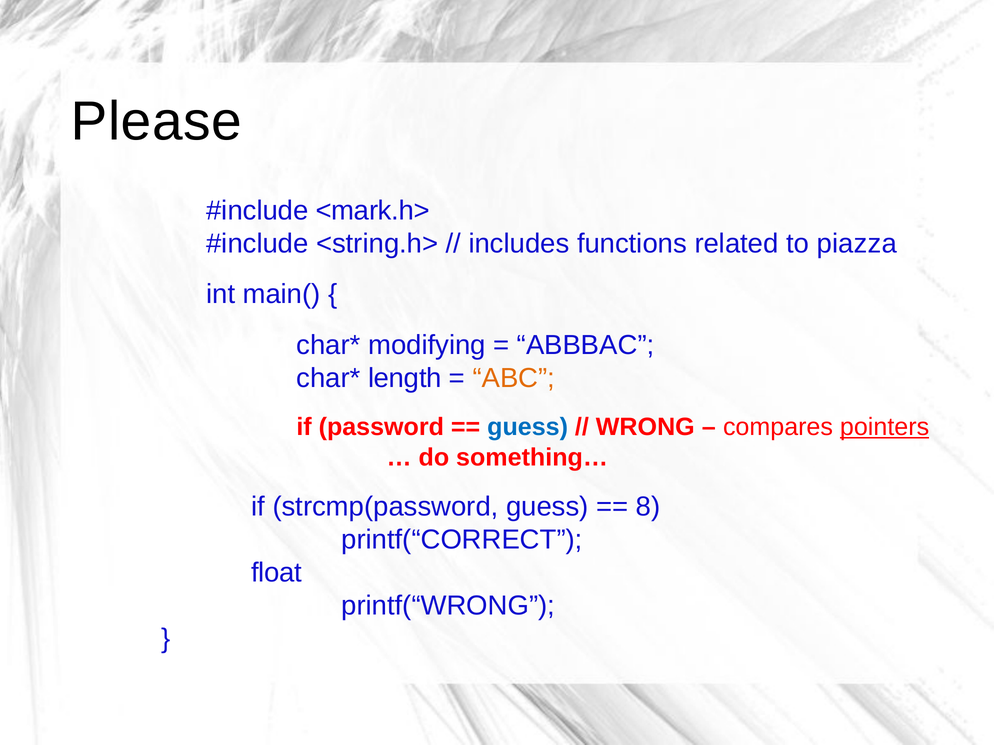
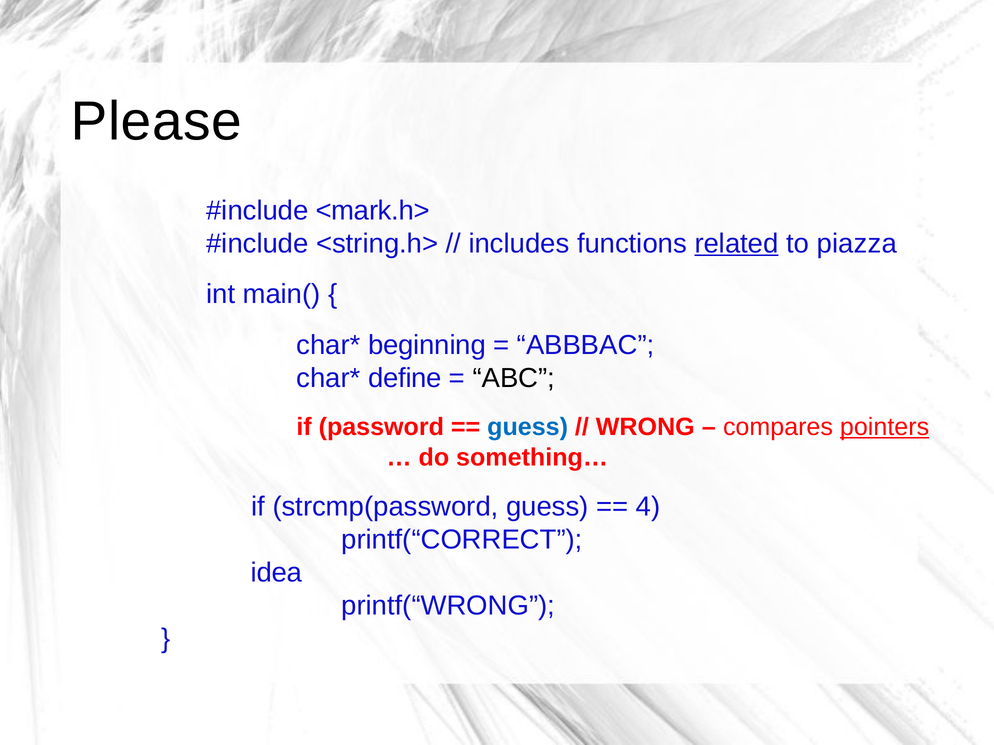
related underline: none -> present (737, 244)
modifying: modifying -> beginning (427, 345)
length: length -> define (405, 378)
ABC colour: orange -> black (514, 378)
8: 8 -> 4 (648, 507)
float: float -> idea (277, 573)
